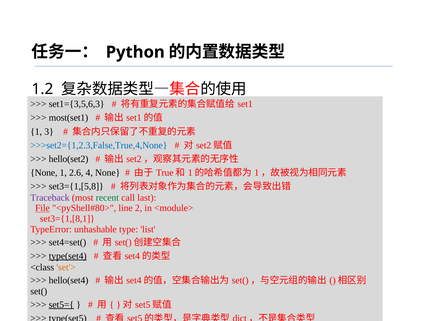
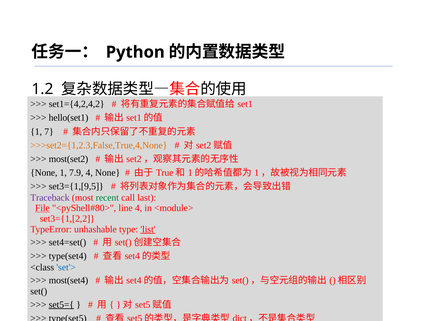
set1={3,5,6,3: set1={3,5,6,3 -> set1={4,2,4,2 (77, 104)
most(set1: most(set1 -> hello(set1 (69, 118)
3: 3 -> 7 (49, 132)
>>>set2={1,2.3,False,True,4,None colour: blue -> orange (99, 145)
hello(set2: hello(set2 -> most(set2 (69, 159)
2.6: 2.6 -> 7.9 (76, 173)
set3={1,[5,8: set3={1,[5,8 -> set3={1,[9,5 (76, 186)
line 2: 2 -> 4 (139, 208)
set3={1,[8,1: set3={1,[8,1 -> set3={1,[2,2 (67, 219)
list underline: none -> present (148, 229)
type(set4 underline: present -> none (68, 256)
set'> colour: orange -> blue (66, 267)
hello(set4: hello(set4 -> most(set4 (69, 280)
